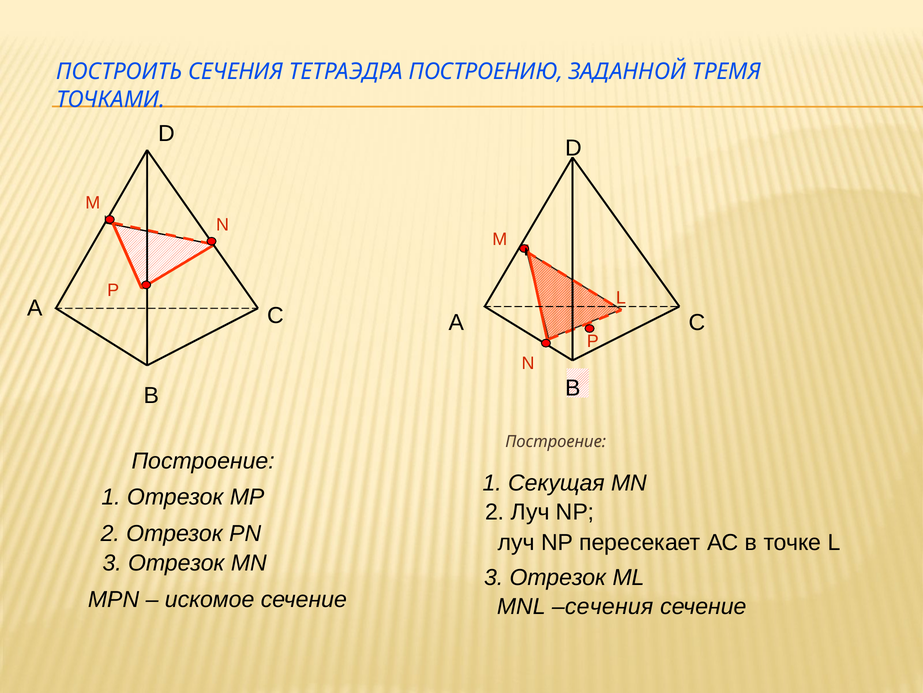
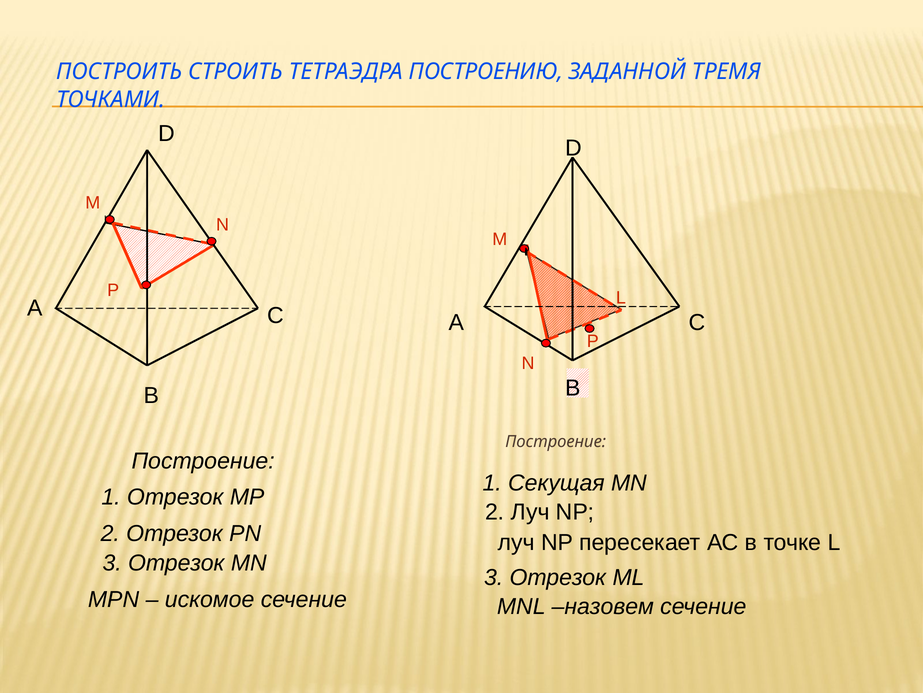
ПОСТРОИТЬ СЕЧЕНИЯ: СЕЧЕНИЯ -> СТРОИТЬ (235, 72)
MNL сечения: сечения -> назовем (603, 606)
